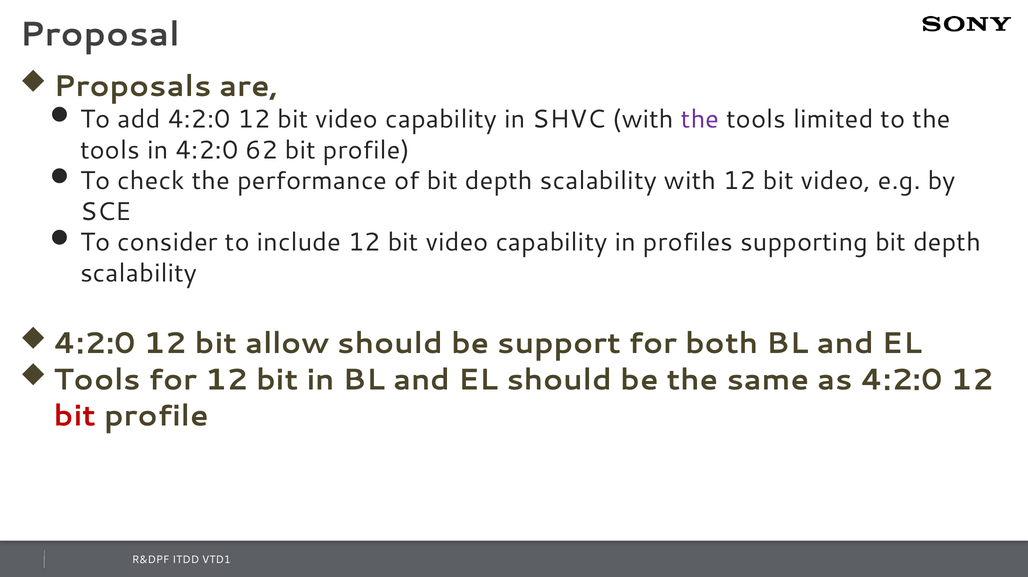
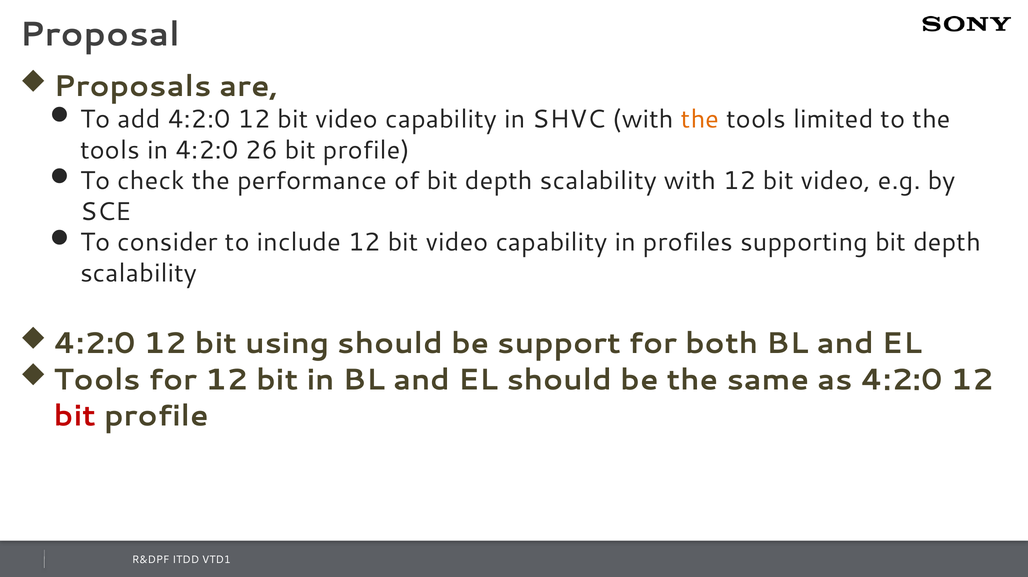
the colour: purple -> orange (700, 119)
62: 62 -> 26 (262, 150)
allow: allow -> using (287, 344)
